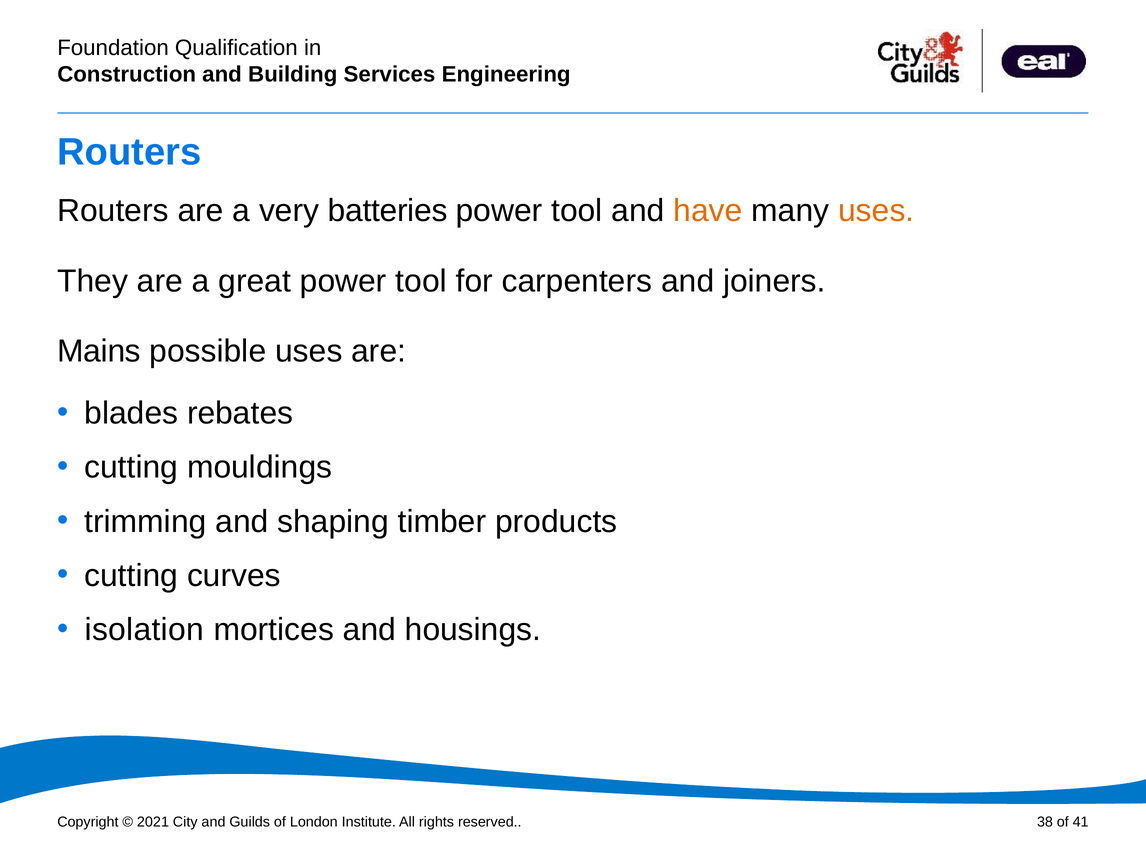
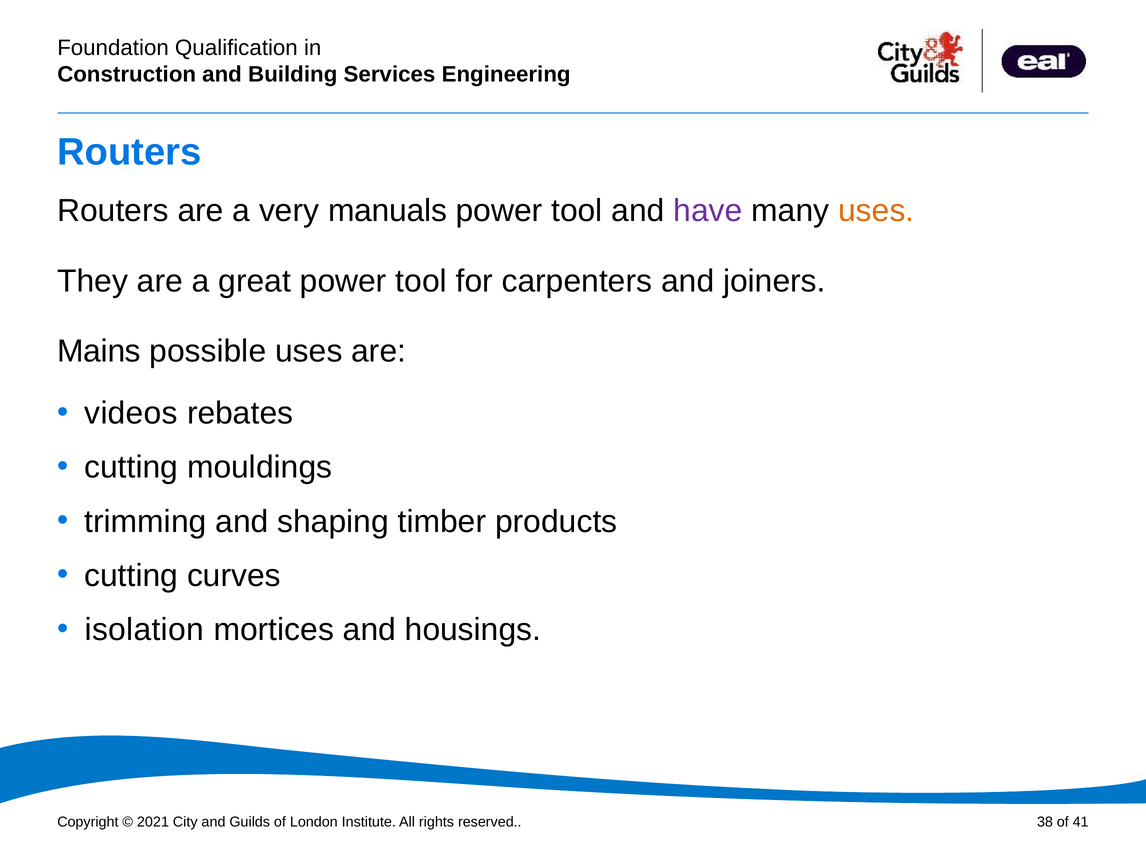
batteries: batteries -> manuals (388, 211)
have colour: orange -> purple (708, 211)
blades: blades -> videos (131, 413)
